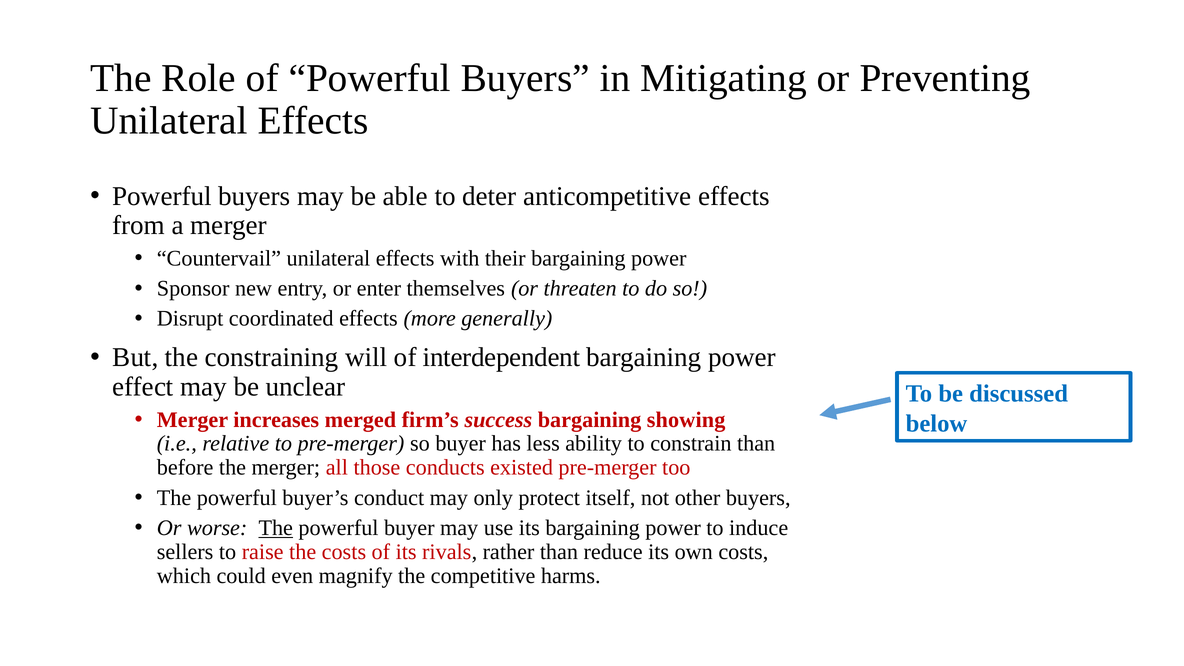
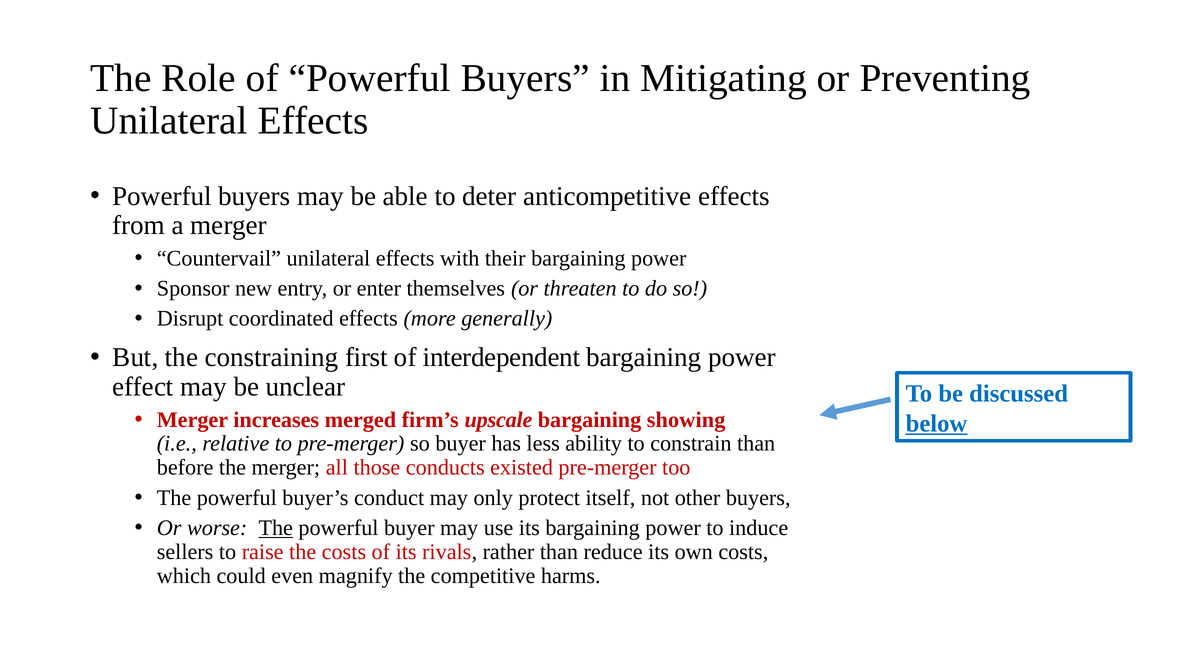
will: will -> first (366, 358)
success: success -> upscale (498, 420)
below underline: none -> present (936, 423)
